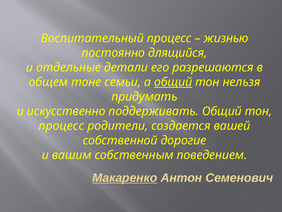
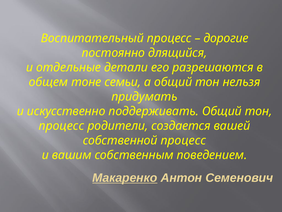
жизнью: жизнью -> дорогие (226, 38)
общий underline: present -> none (173, 82)
собственной дорогие: дорогие -> процесс (183, 140)
